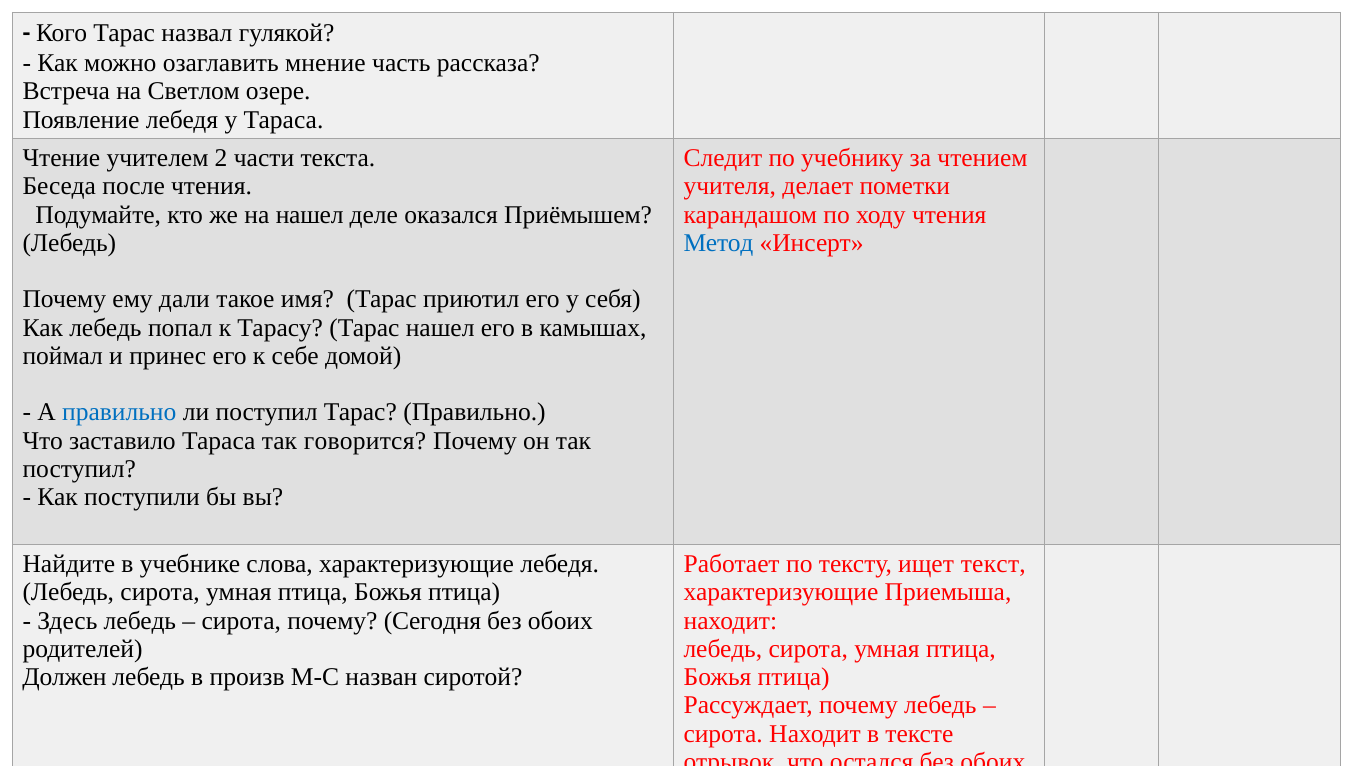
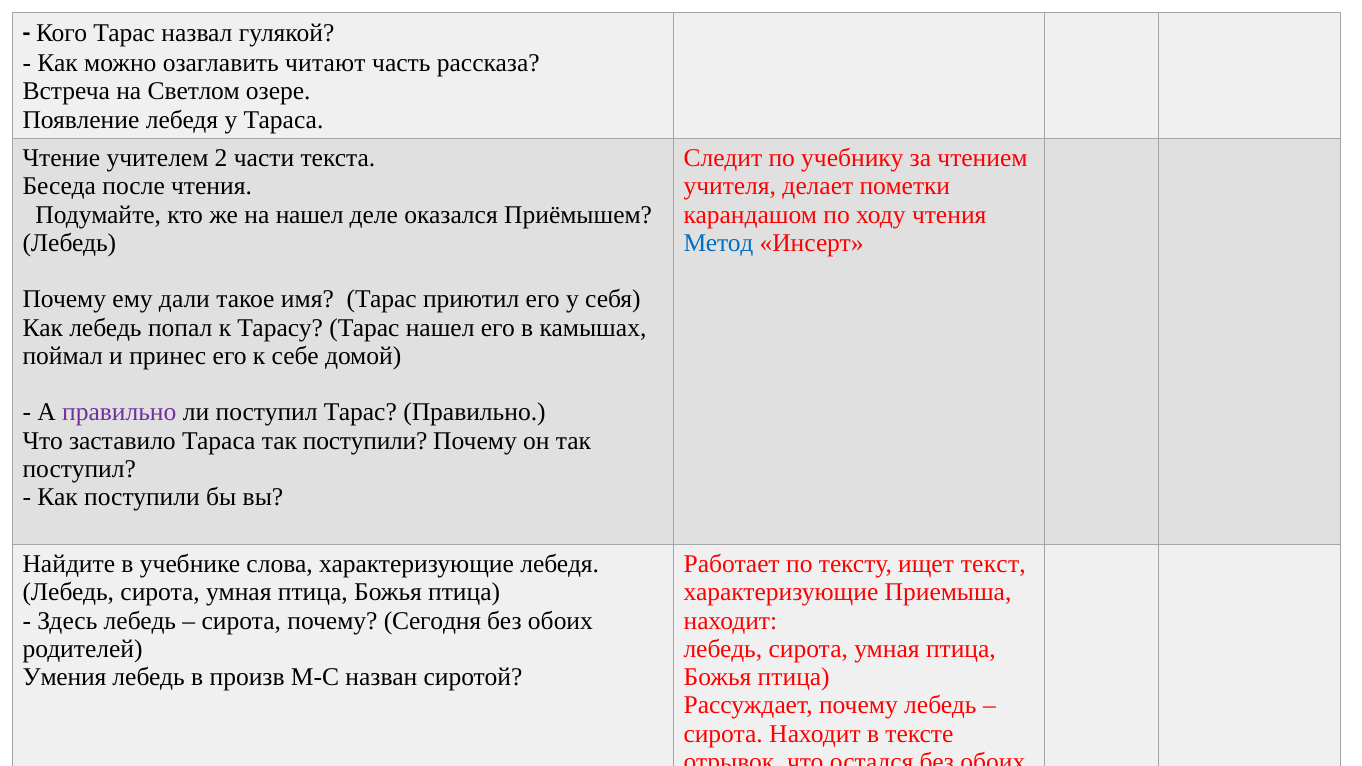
мнение: мнение -> читают (325, 63)
правильно colour: blue -> purple (119, 413)
так говорится: говорится -> поступили (365, 441)
Должен: Должен -> Умения (64, 677)
